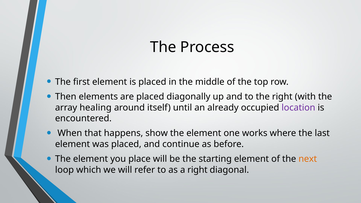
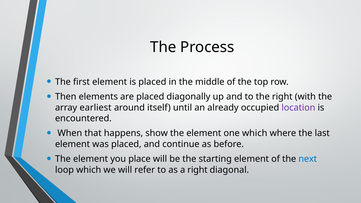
healing: healing -> earliest (96, 108)
one works: works -> which (255, 133)
next colour: orange -> blue (308, 159)
